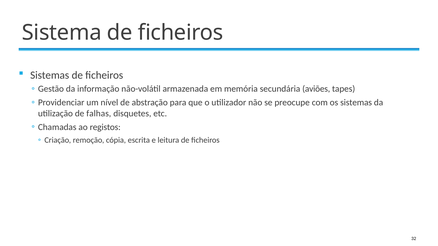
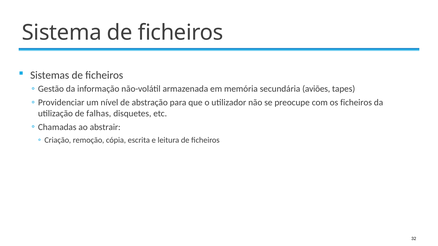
os sistemas: sistemas -> ficheiros (356, 103)
registos: registos -> abstrair (105, 127)
